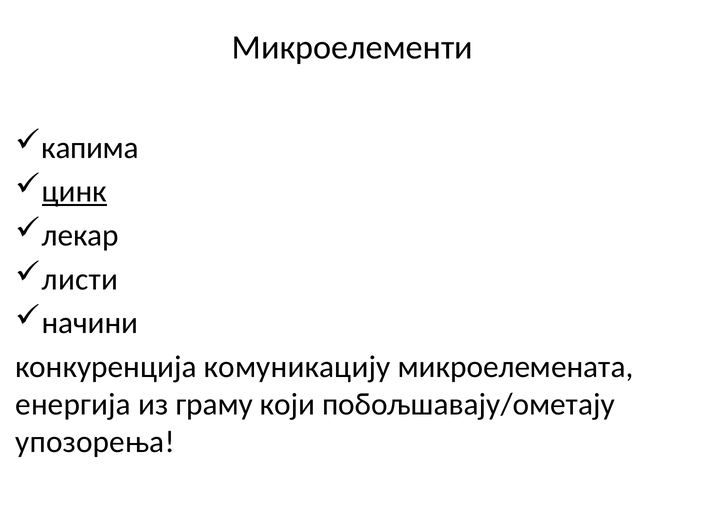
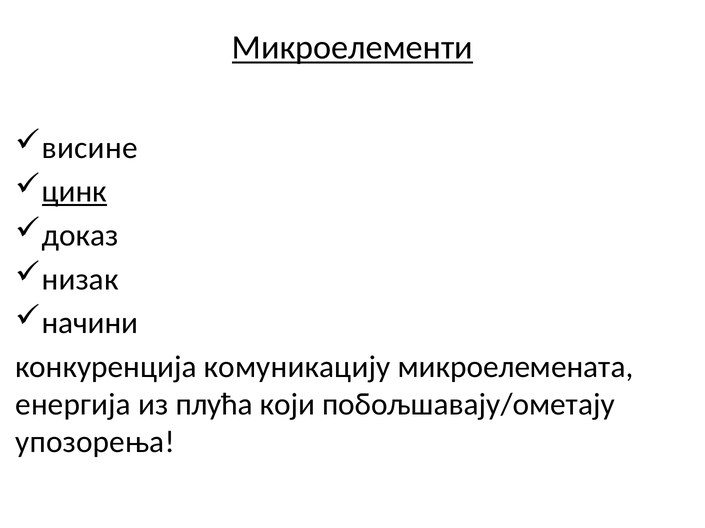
Микроелементи underline: none -> present (352, 48)
капима: капима -> висине (90, 148)
лекар: лекар -> доказ (80, 236)
листи: листи -> низак (80, 280)
граму: граму -> плућа (214, 405)
